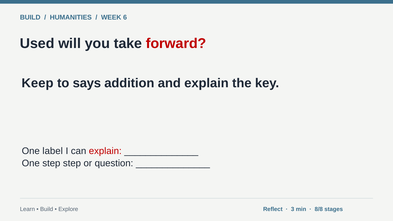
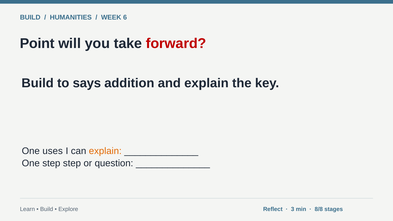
Used: Used -> Point (37, 43)
Keep: Keep -> Build (38, 83)
label: label -> uses (53, 151)
explain colour: red -> orange (105, 151)
